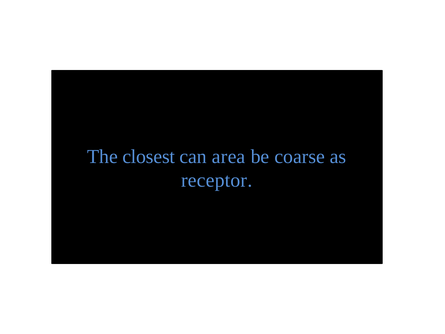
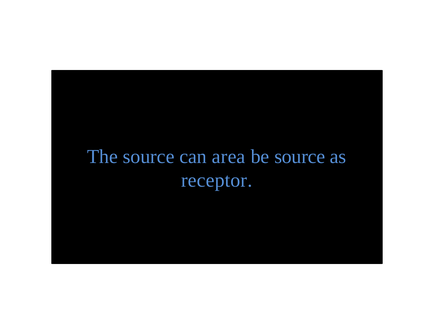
The closest: closest -> source (149, 156)
be coarse: coarse -> source (300, 156)
